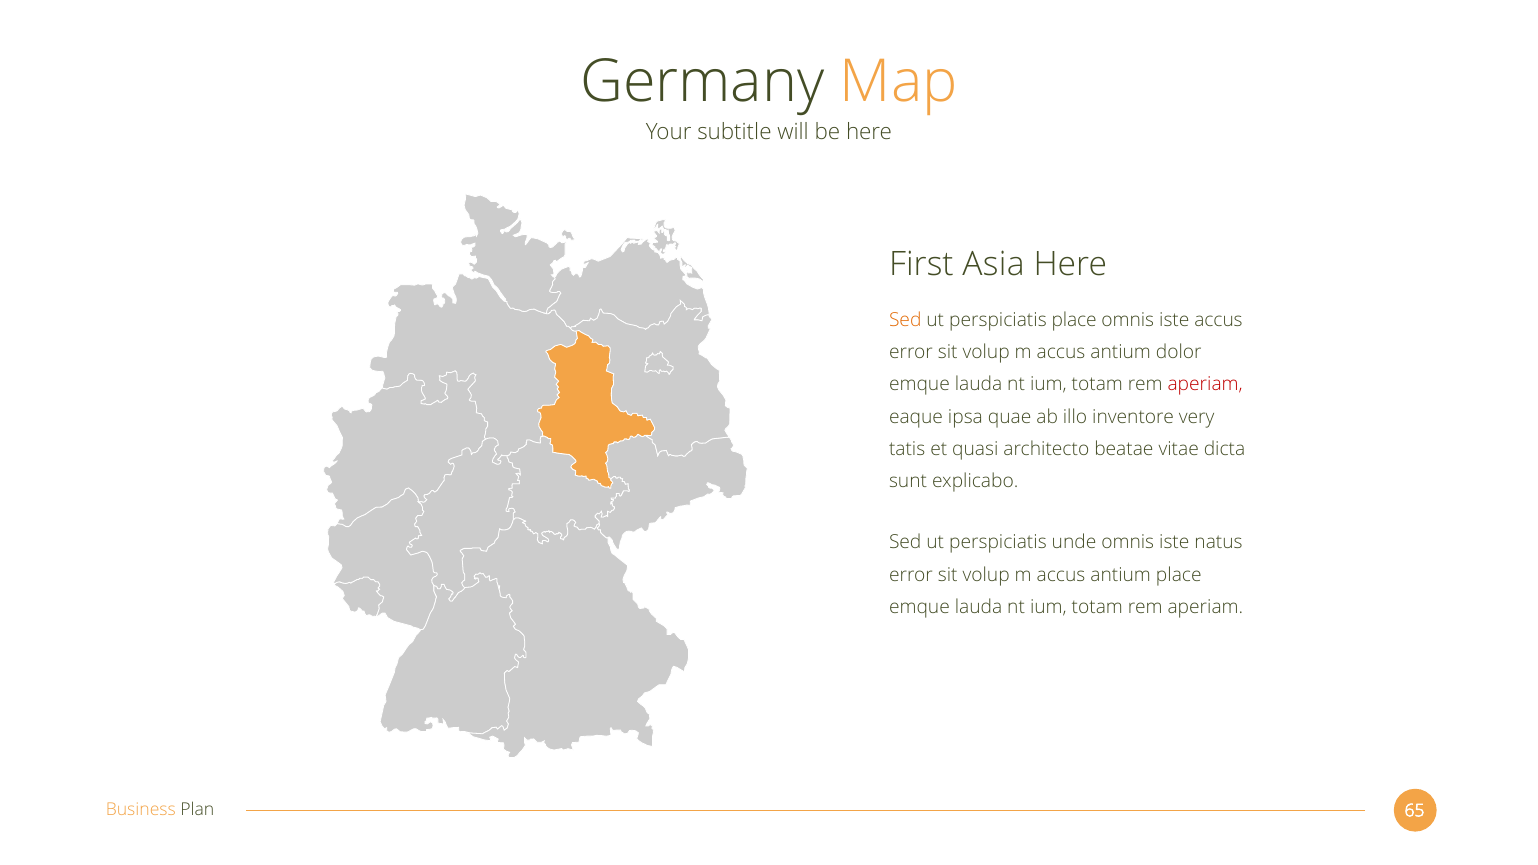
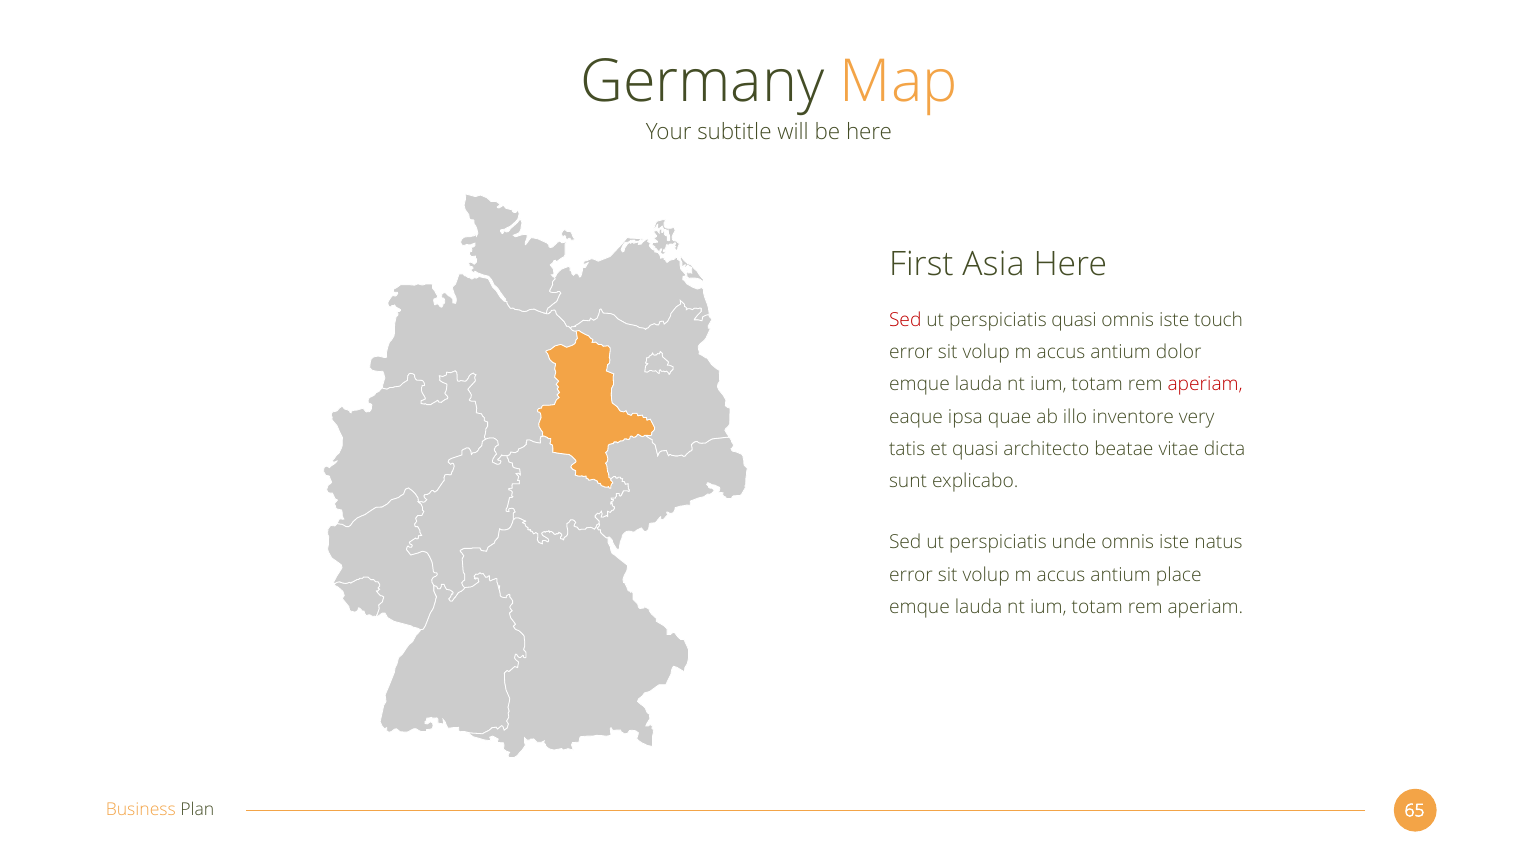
Sed colour: orange -> red (905, 320)
perspiciatis place: place -> quasi (1074, 320)
iste accus: accus -> touch (1219, 320)
